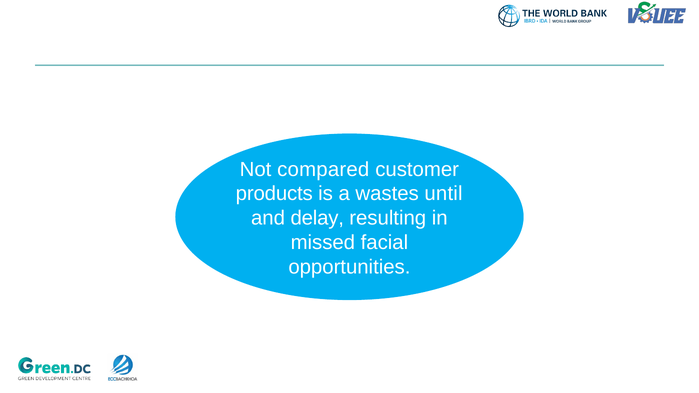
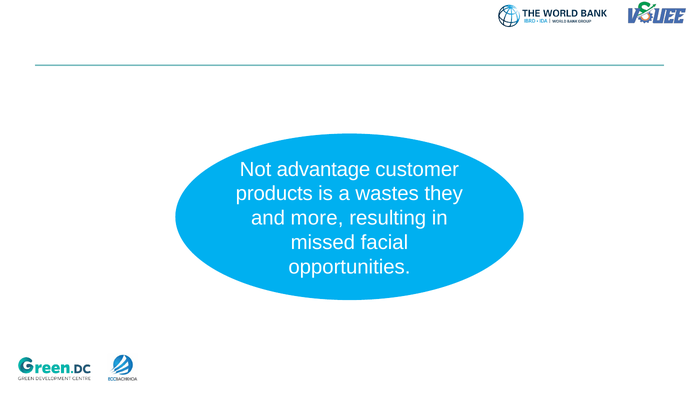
compared: compared -> advantage (323, 169)
until: until -> they (444, 194)
delay: delay -> more (317, 218)
